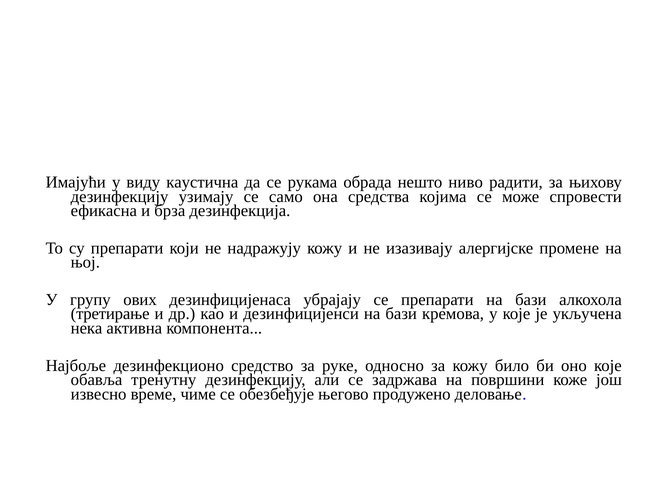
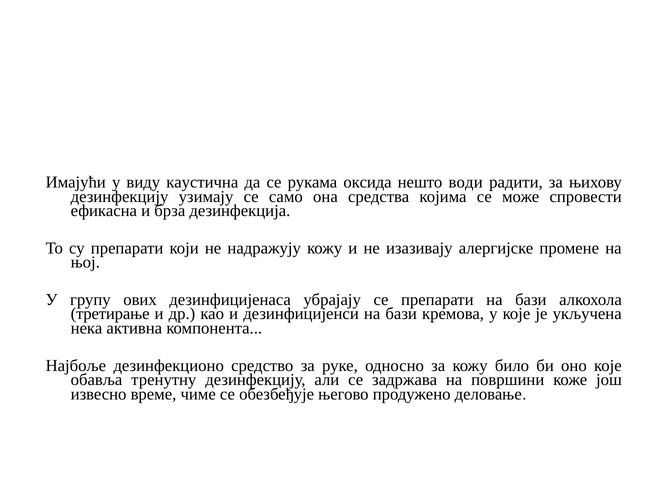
обрада: обрада -> оксида (368, 182)
ниво: ниво -> води (466, 182)
